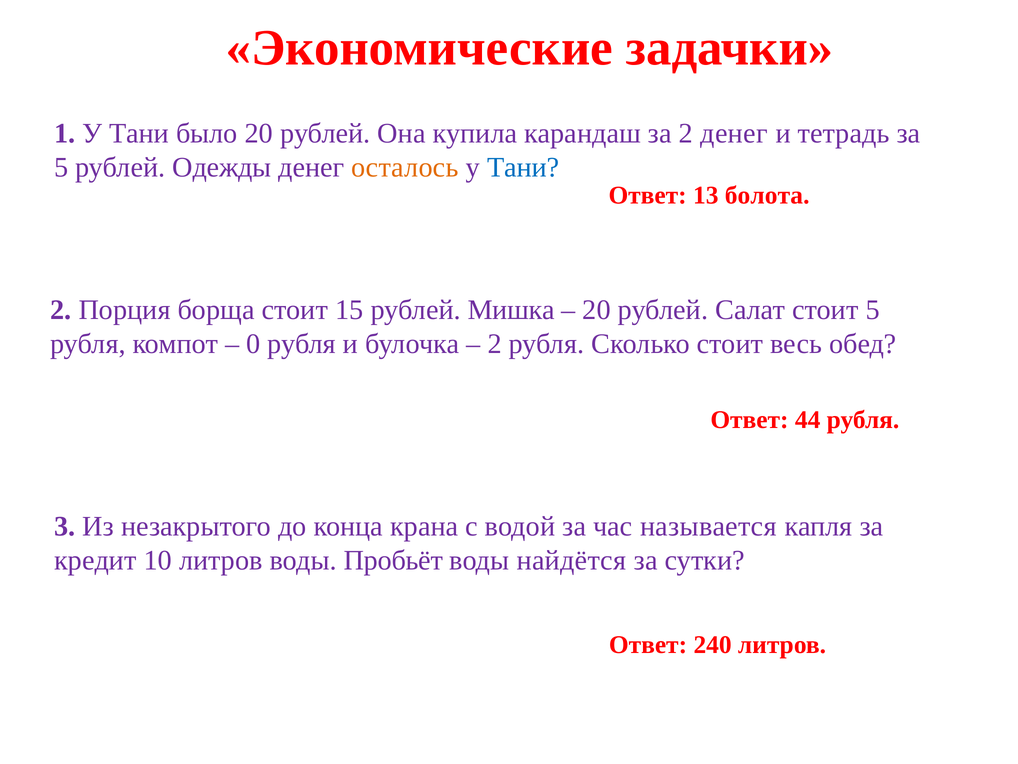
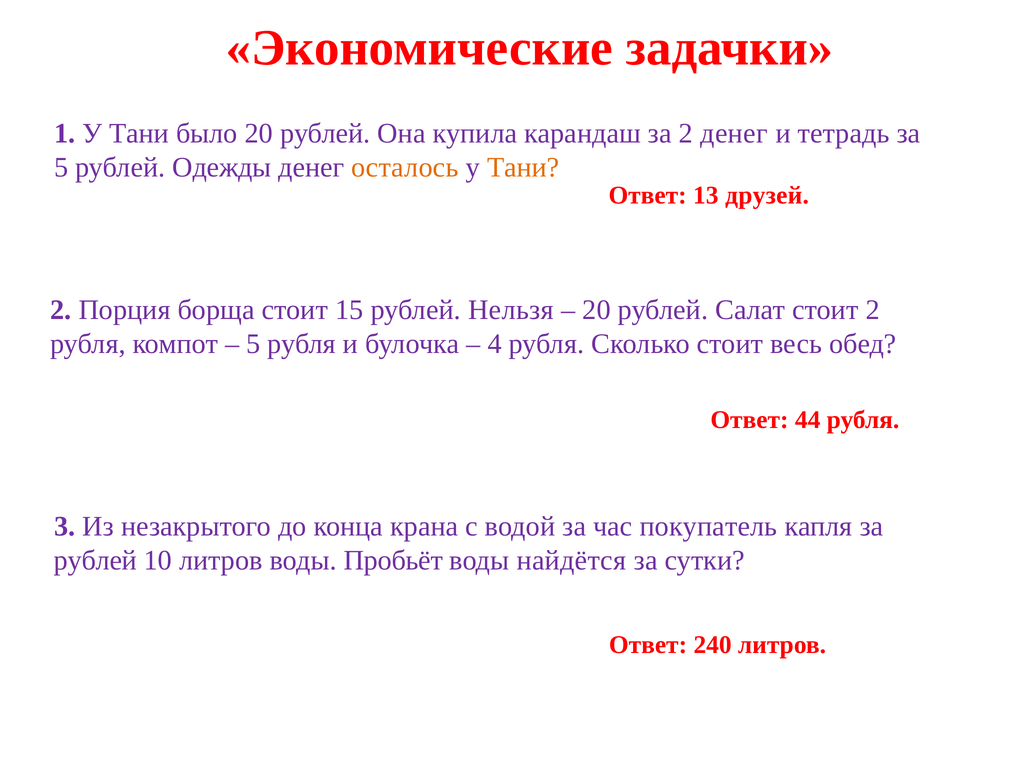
Тани colour: blue -> orange (523, 167)
болота: болота -> друзей (767, 195)
Мишка: Мишка -> Нельзя (511, 309)
стоит 5: 5 -> 2 (873, 309)
0: 0 -> 5 (253, 343)
2: 2 -> 4 (495, 343)
называется: называется -> покупатель (708, 526)
кредит: кредит -> рублей (95, 560)
